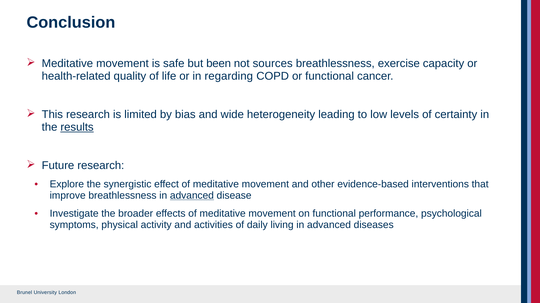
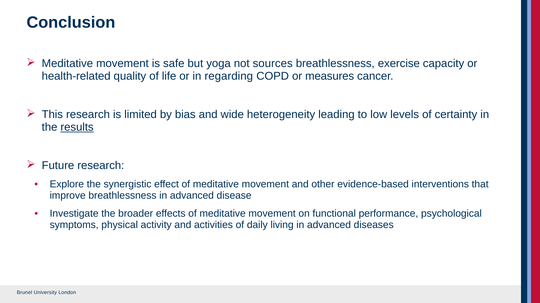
been: been -> yoga (219, 64)
or functional: functional -> measures (330, 76)
advanced underline: present -> none (192, 196)
